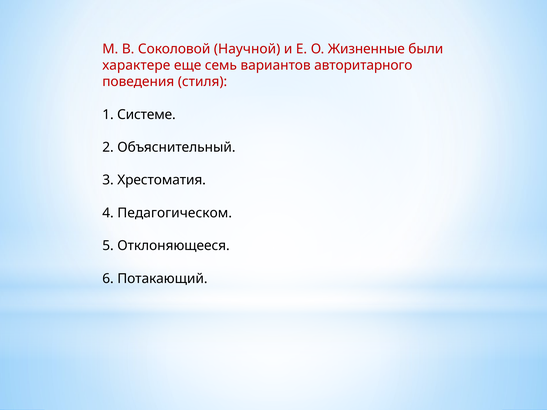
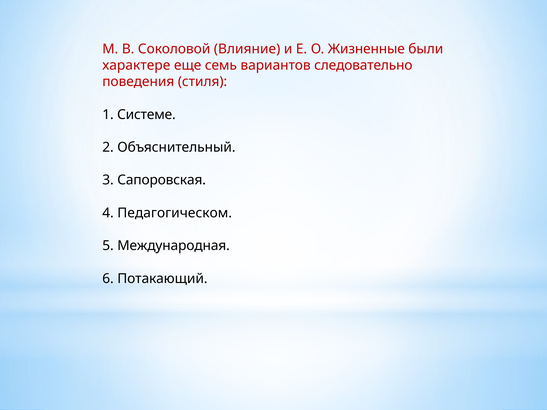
Научной: Научной -> Влияние (247, 49)
авторитарного: авторитарного -> следовательно (363, 65)
Хрестоматия: Хрестоматия -> Сапоровская (162, 180)
Отклоняющееся: Отклоняющееся -> Международная (174, 246)
